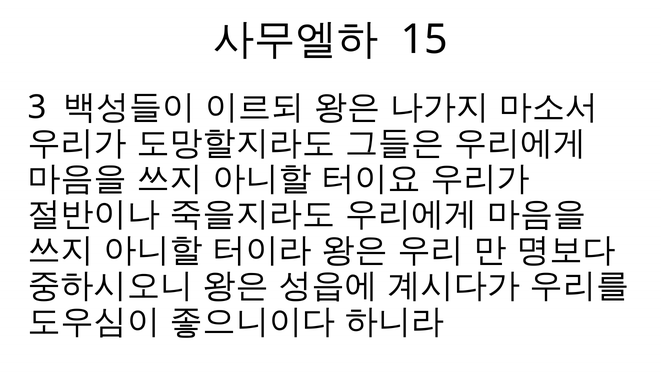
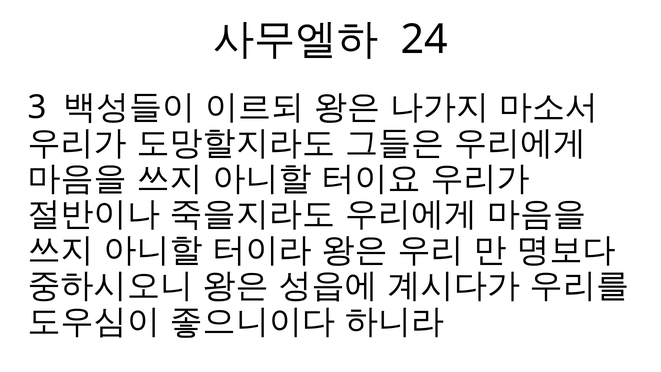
15: 15 -> 24 (424, 40)
